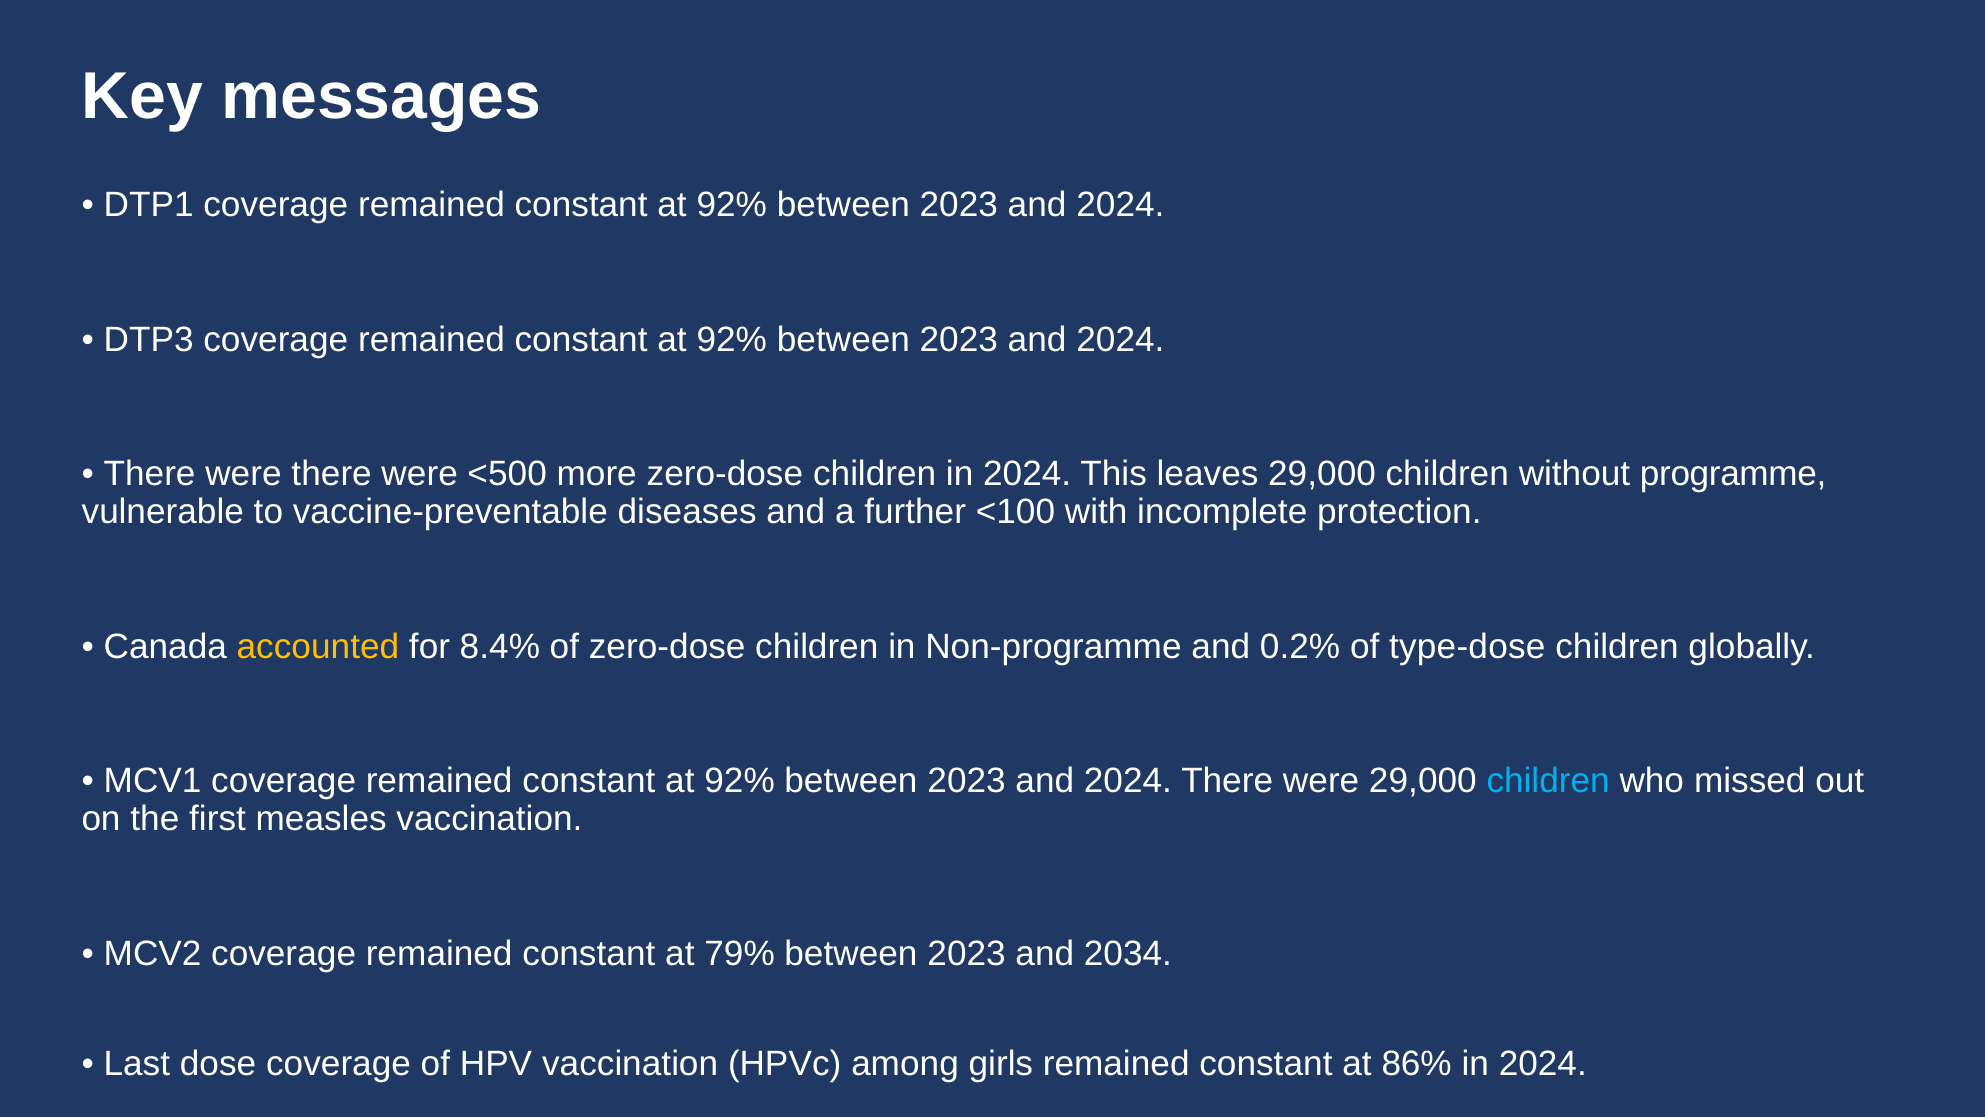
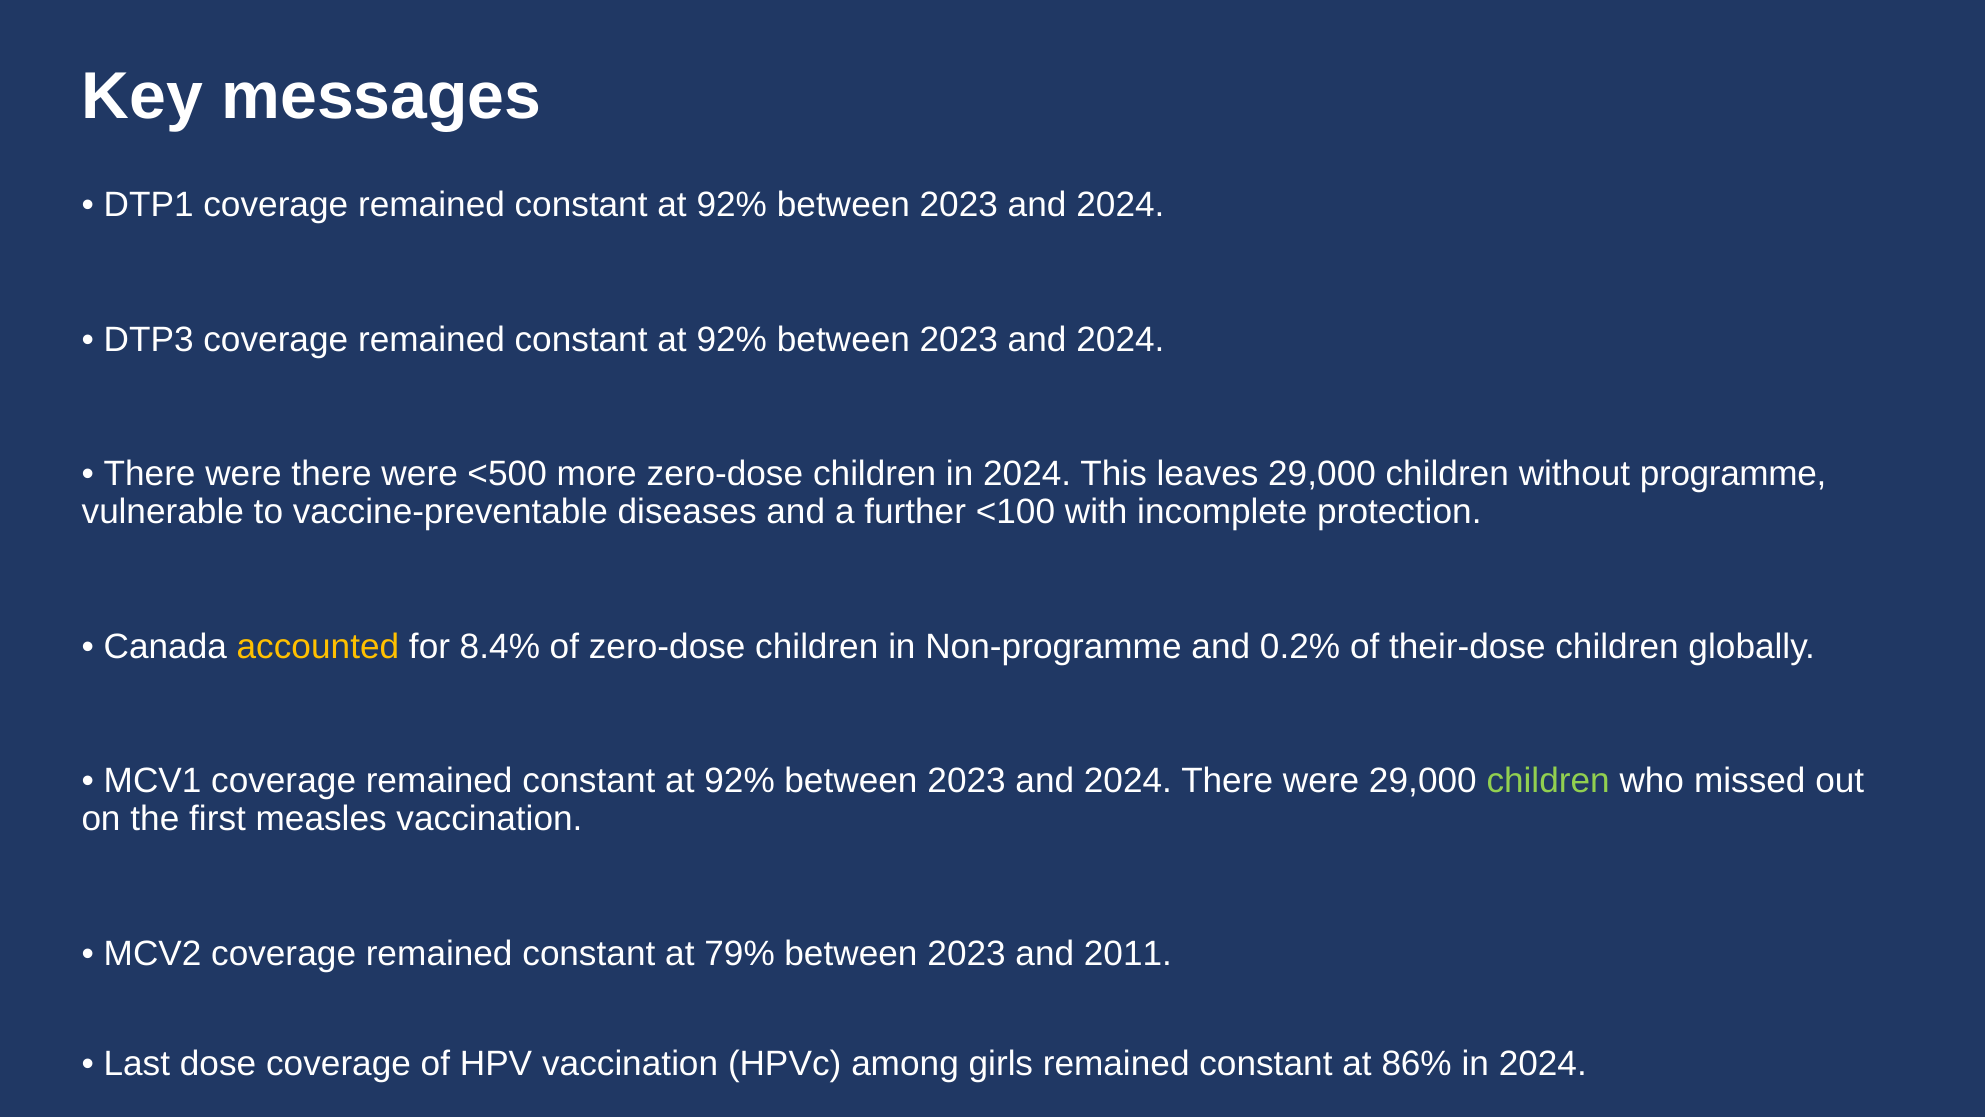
type-dose: type-dose -> their-dose (1467, 646)
children colour: light blue -> light green (1548, 781)
2034: 2034 -> 2011 (1128, 954)
